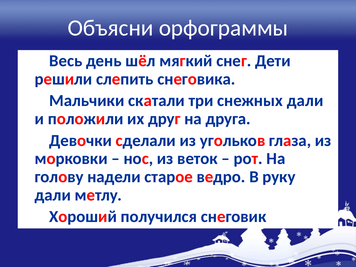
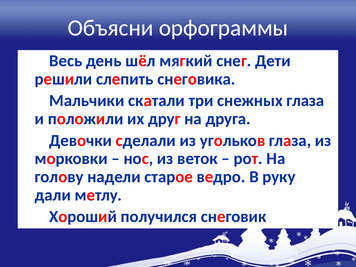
снежных дали: дали -> глаза (305, 101)
